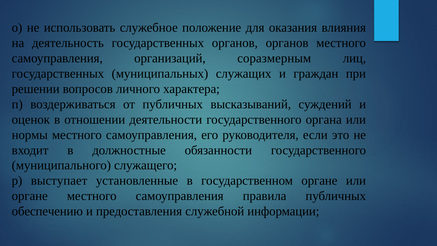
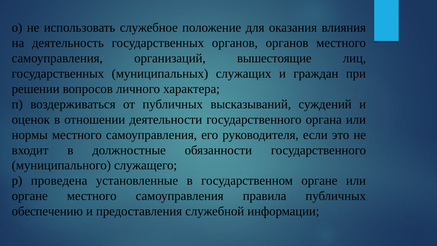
соразмерным: соразмерным -> вышестоящие (274, 58)
выступает: выступает -> проведена (59, 181)
